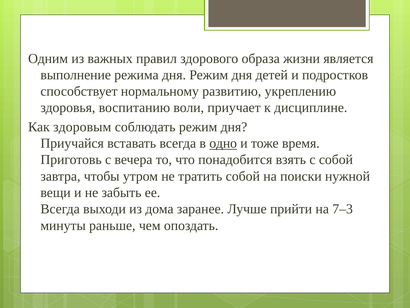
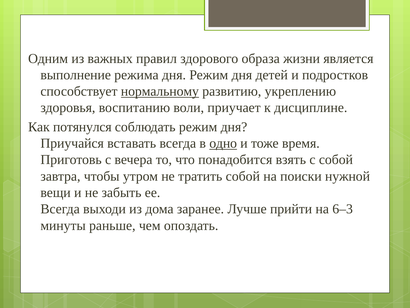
нормальному underline: none -> present (160, 91)
здоровым: здоровым -> потянулся (82, 127)
7–3: 7–3 -> 6–3 (343, 209)
